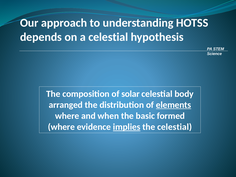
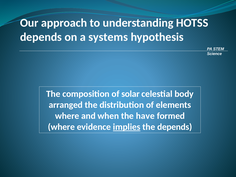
a celestial: celestial -> systems (108, 37)
elements underline: present -> none (174, 105)
basic: basic -> have (145, 116)
the celestial: celestial -> depends (175, 127)
